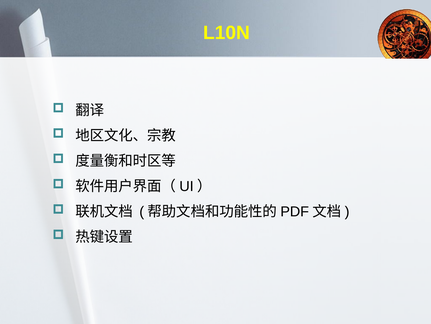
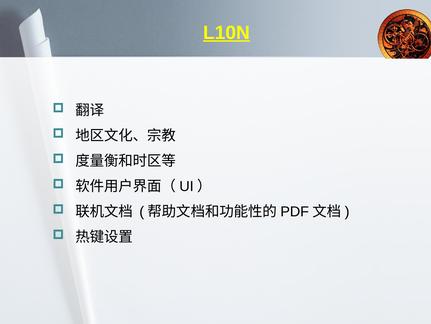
L10N underline: none -> present (227, 33)
